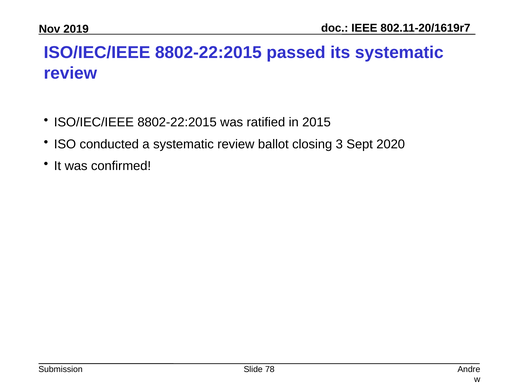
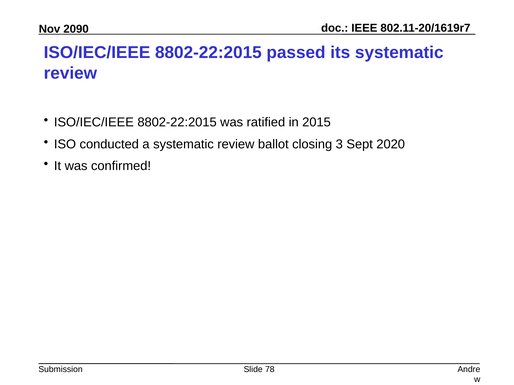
2019: 2019 -> 2090 (76, 29)
